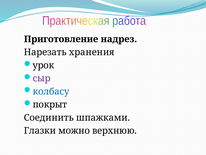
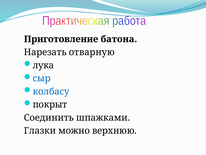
надрез: надрез -> батона (119, 39)
хранения: хранения -> отварную (92, 52)
урок: урок -> лука (43, 65)
сыр colour: purple -> blue (42, 78)
